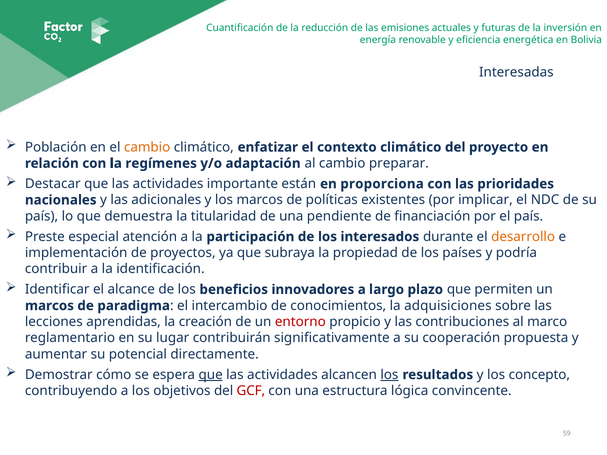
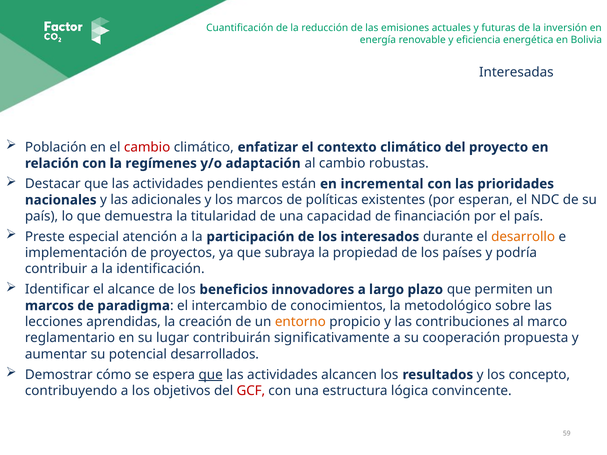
cambio colour: orange -> red (147, 147)
preparar: preparar -> robustas (399, 163)
importante: importante -> pendientes (242, 184)
proporciona: proporciona -> incremental (382, 184)
implicar: implicar -> esperan (485, 200)
pendiente: pendiente -> capacidad (339, 216)
adquisiciones: adquisiciones -> metodológico (448, 306)
entorno colour: red -> orange (300, 322)
directamente: directamente -> desarrollados (215, 354)
los underline: present -> none (389, 375)
